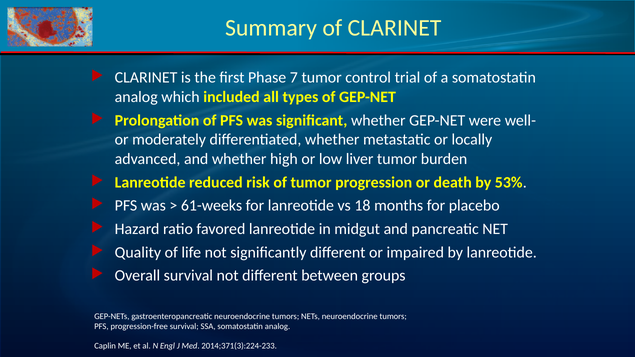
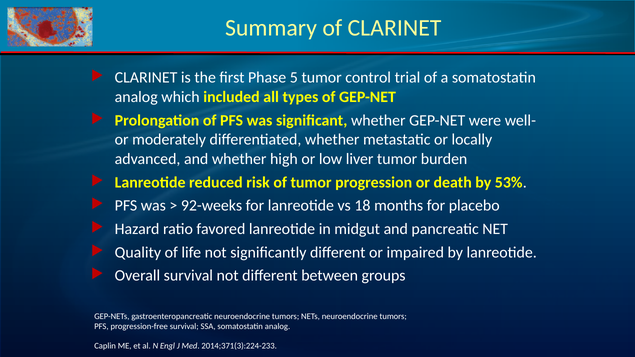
7: 7 -> 5 (294, 78)
61-weeks: 61-weeks -> 92-weeks (212, 206)
